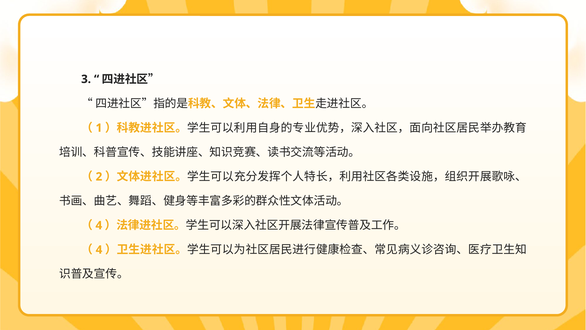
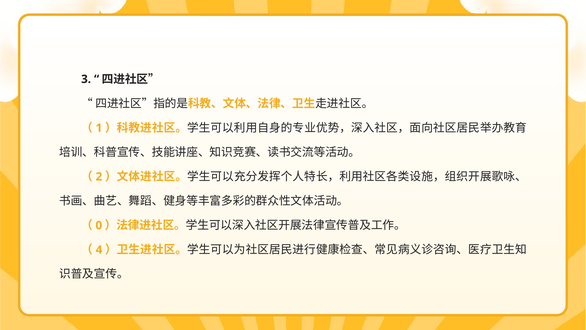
4: 4 -> 0 (99, 225)
